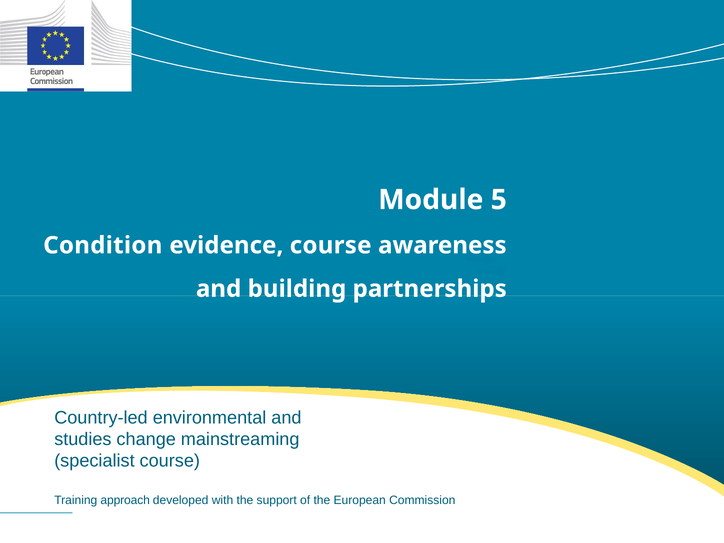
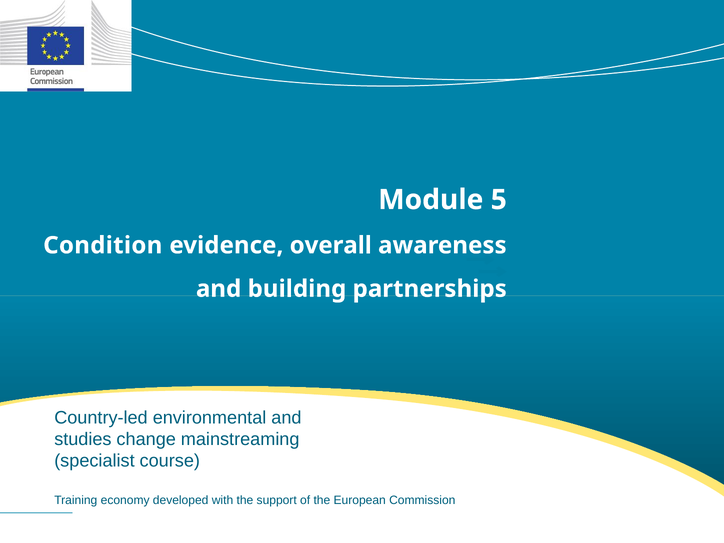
evidence course: course -> overall (331, 245)
approach: approach -> economy (125, 500)
